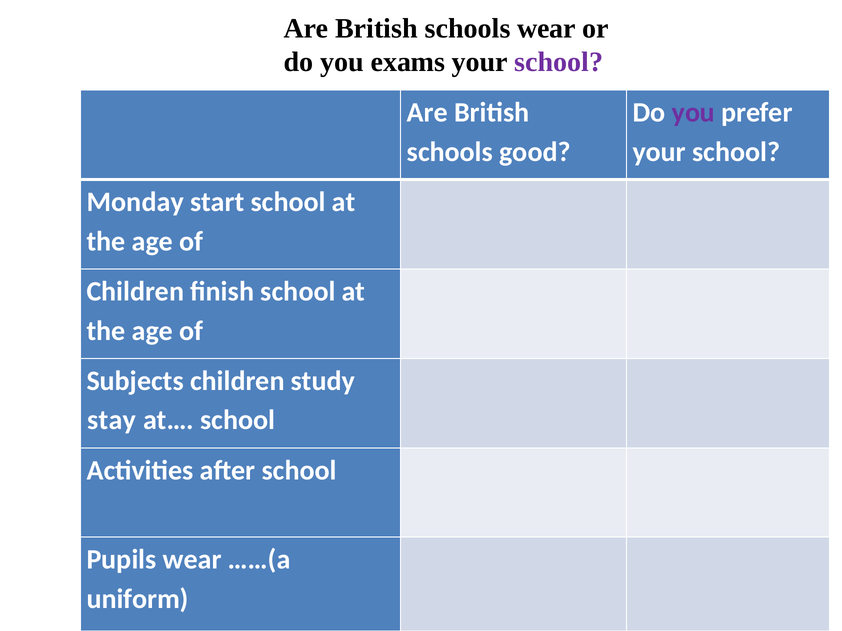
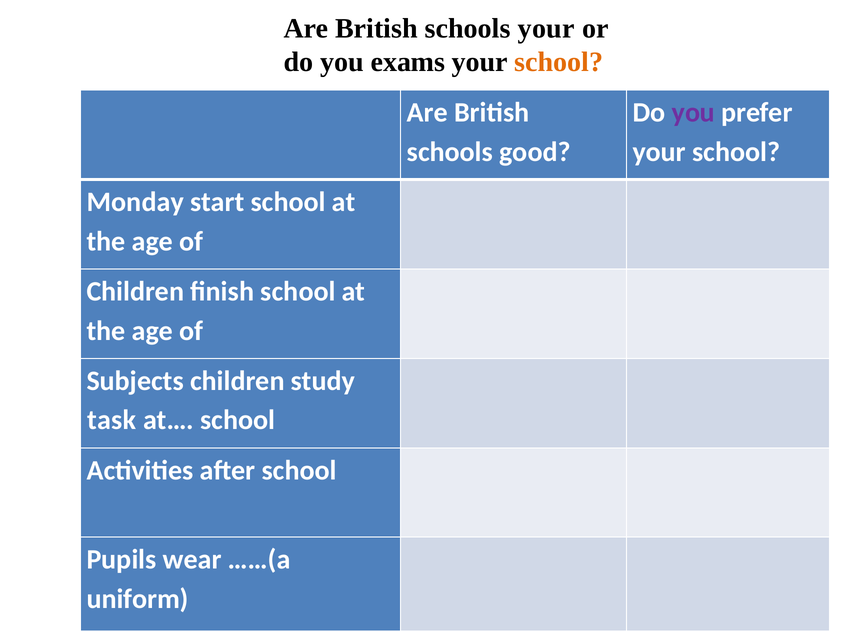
schools wear: wear -> your (546, 28)
school colour: purple -> orange (559, 62)
stay: stay -> task (112, 421)
